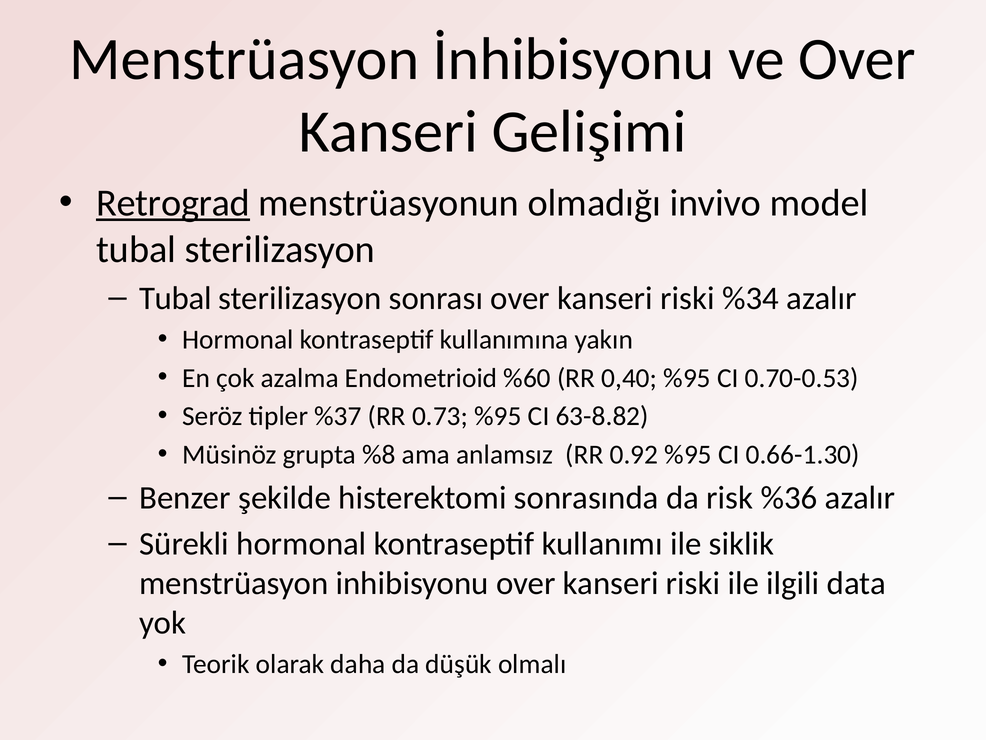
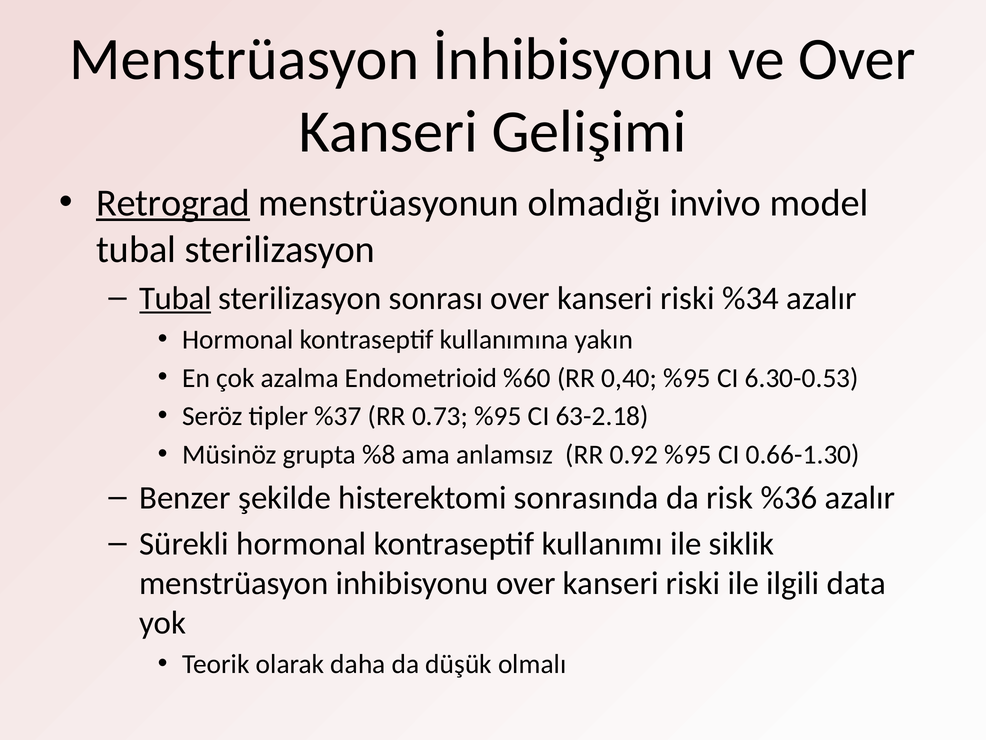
Tubal underline: none -> present (175, 298)
0.70-0.53: 0.70-0.53 -> 6.30-0.53 (802, 378)
63-8.82: 63-8.82 -> 63-2.18 (602, 416)
